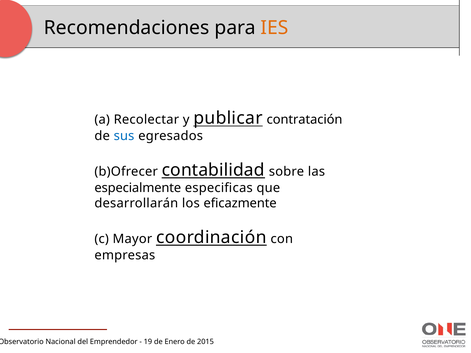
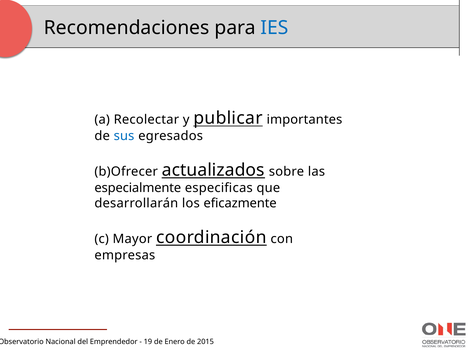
IES colour: orange -> blue (275, 28)
contratación: contratación -> importantes (304, 120)
contabilidad: contabilidad -> actualizados (213, 170)
